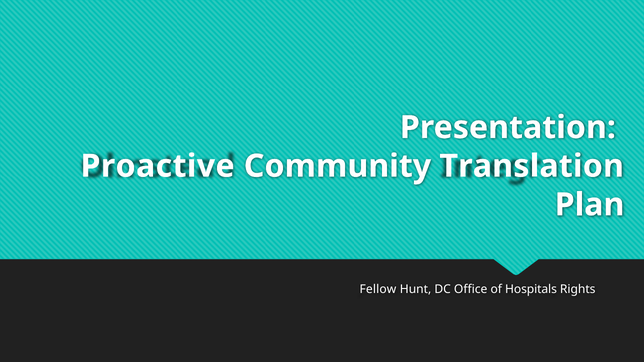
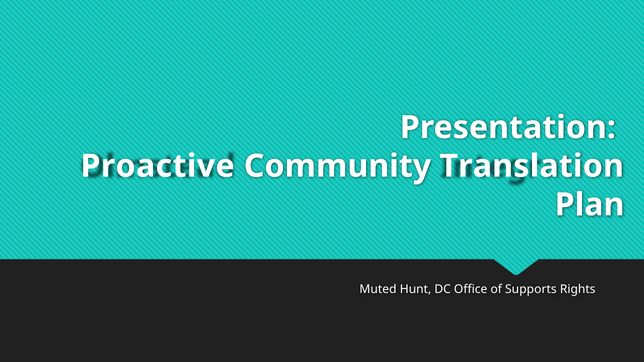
Fellow: Fellow -> Muted (378, 289)
Hospitals: Hospitals -> Supports (531, 289)
